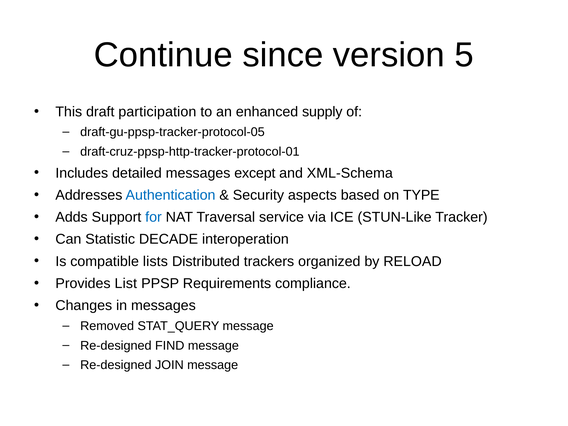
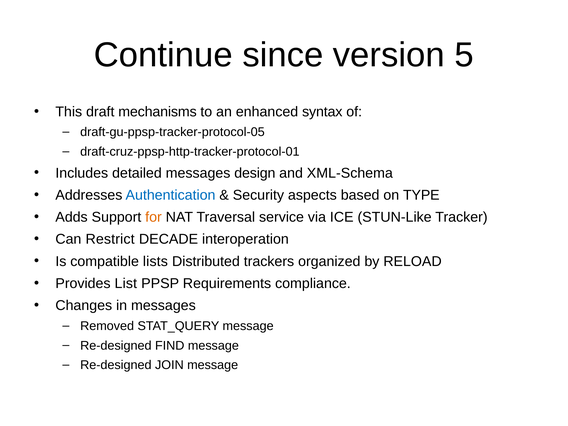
participation: participation -> mechanisms (157, 112)
supply: supply -> syntax (322, 112)
except: except -> design (255, 173)
for colour: blue -> orange (154, 217)
Statistic: Statistic -> Restrict (110, 239)
